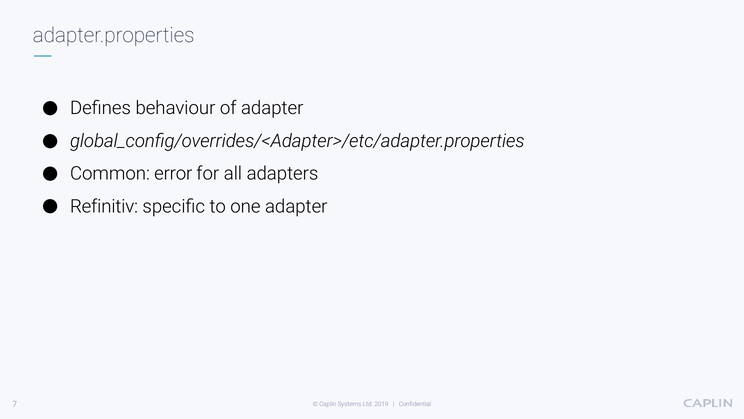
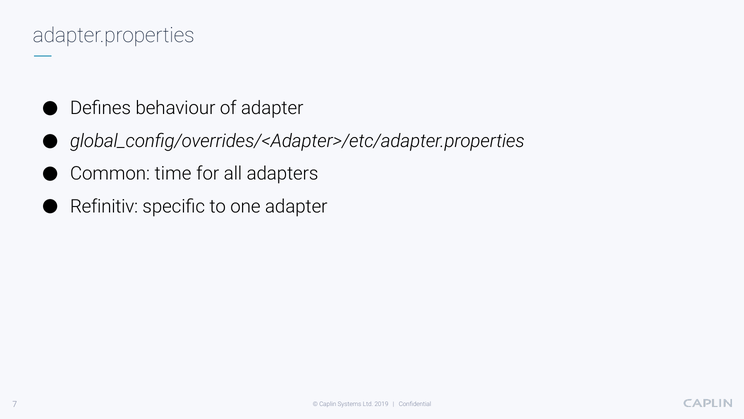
error: error -> time (173, 173)
